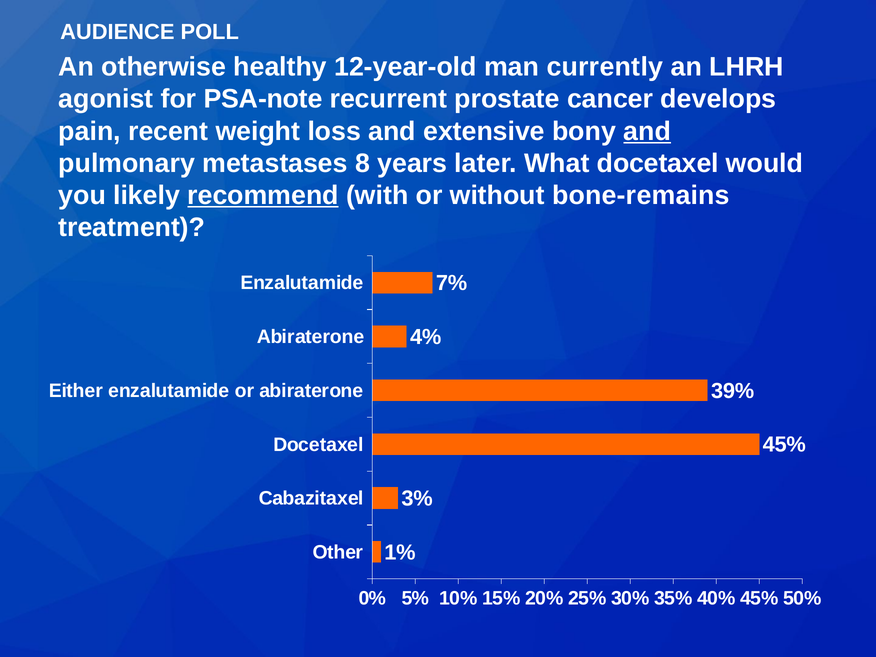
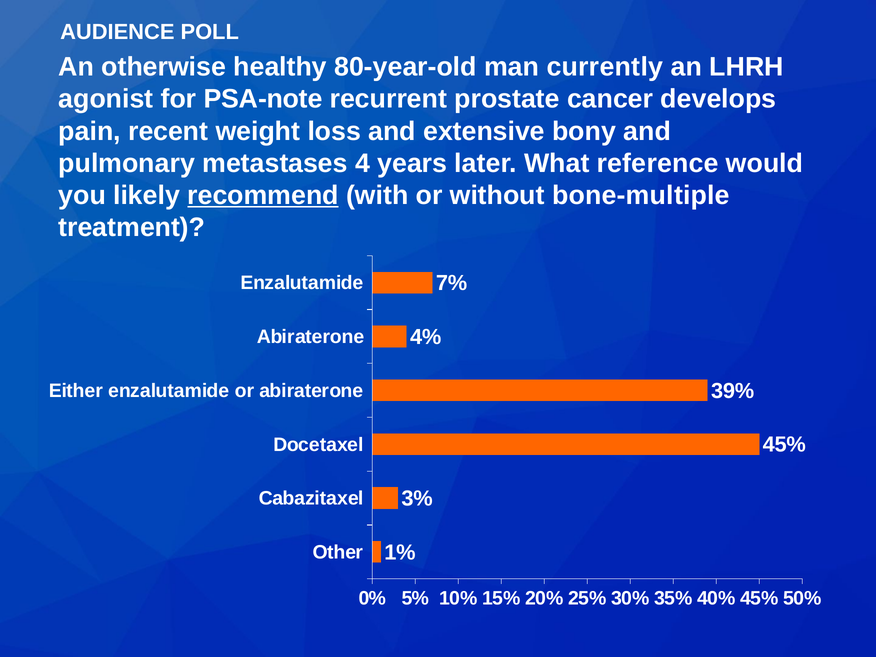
12-year-old: 12-year-old -> 80-year-old (405, 67)
and underline: present -> none (647, 131)
8: 8 -> 4 (363, 163)
What docetaxel: docetaxel -> reference (658, 163)
bone-remains: bone-remains -> bone-multiple (641, 195)
